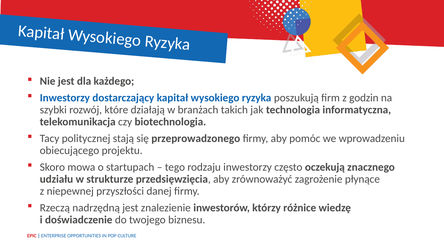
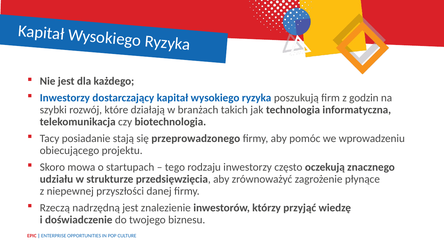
politycznej: politycznej -> posiadanie (86, 138)
różnice: różnice -> przyjąć (300, 208)
